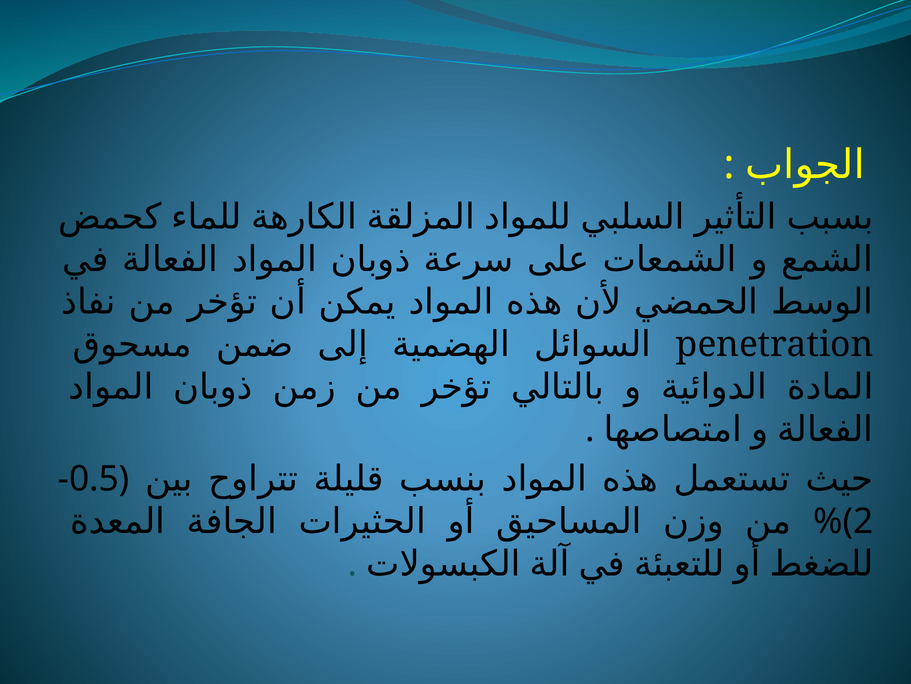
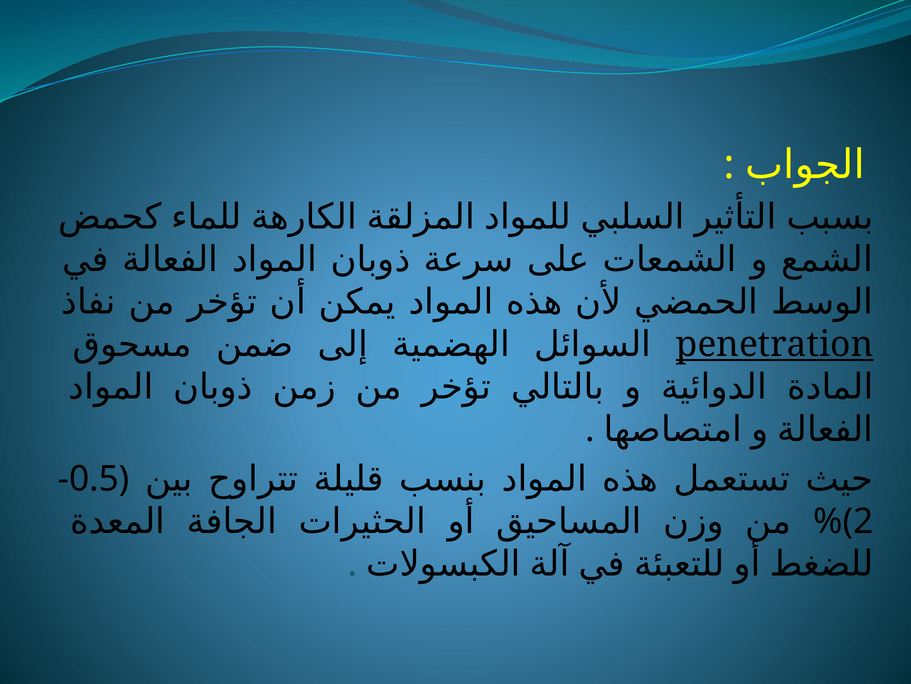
penetration underline: none -> present (775, 344)
